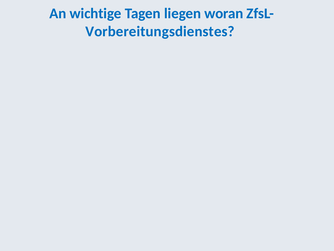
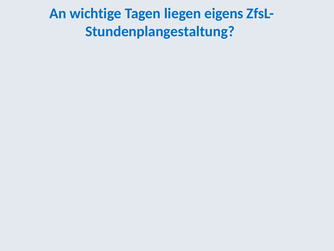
woran: woran -> eigens (224, 13)
Vorbereitungsdienstes: Vorbereitungsdienstes -> Stundenplangestaltung (160, 31)
